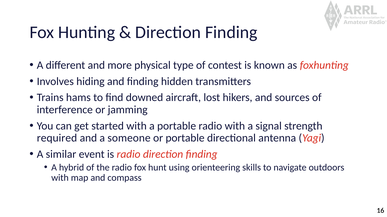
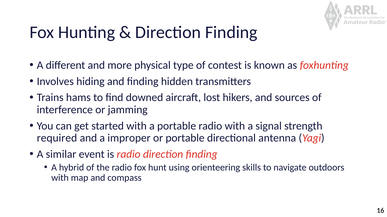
someone: someone -> improper (129, 138)
